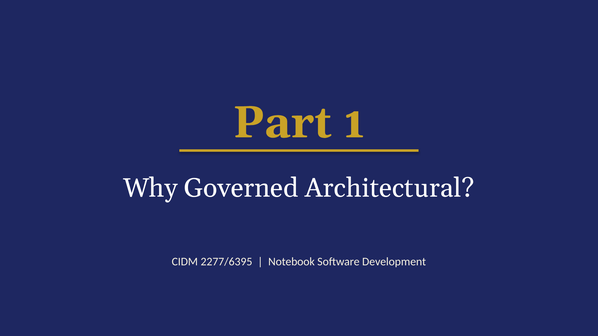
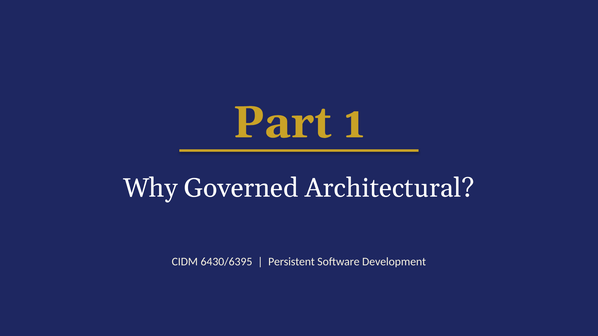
2277/6395: 2277/6395 -> 6430/6395 (226, 262)
Notebook: Notebook -> Persistent (292, 262)
